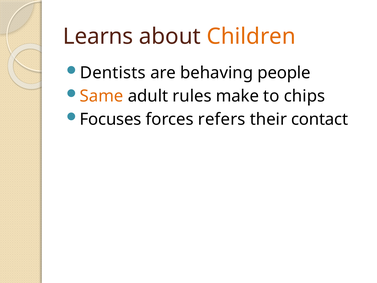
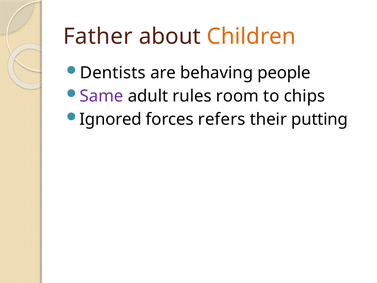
Learns: Learns -> Father (98, 36)
Same colour: orange -> purple (102, 96)
make: make -> room (237, 96)
Focuses: Focuses -> Ignored (111, 119)
contact: contact -> putting (320, 119)
